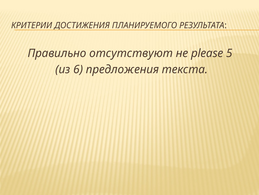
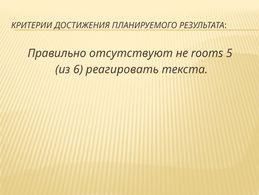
please: please -> rooms (207, 53)
предложения: предложения -> реагировать (122, 69)
